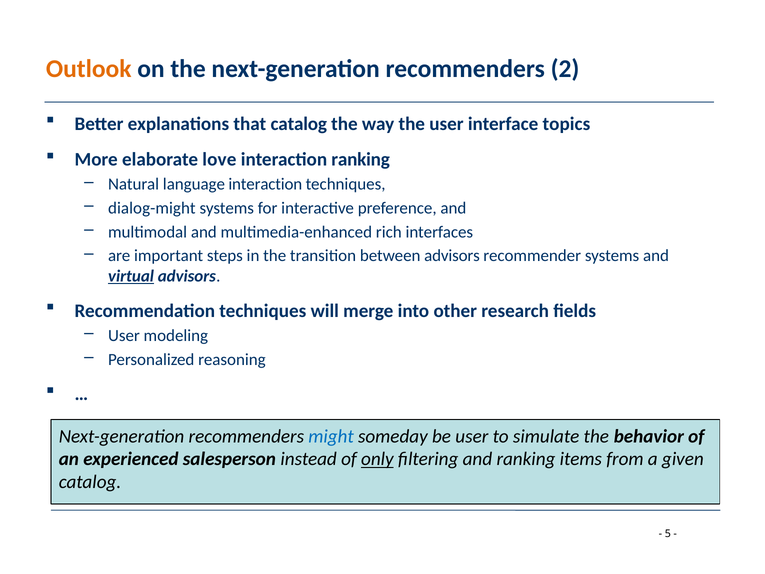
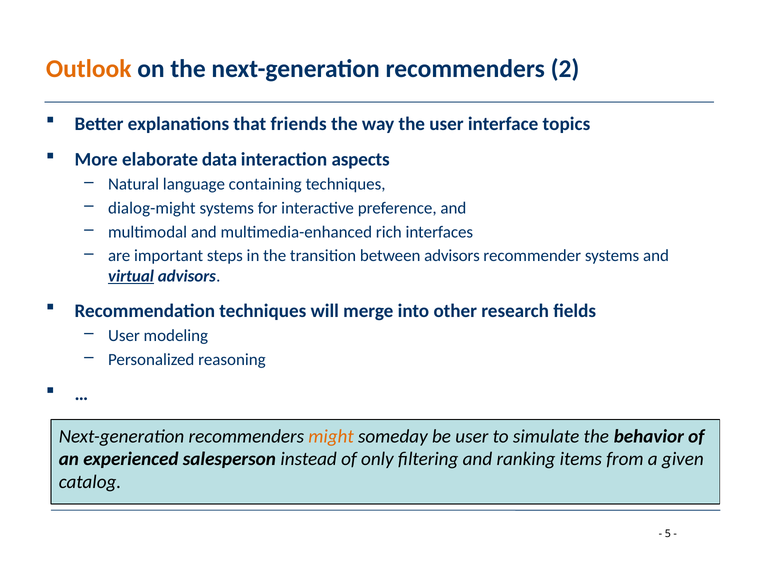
that catalog: catalog -> friends (299, 124)
love: love -> data (220, 159)
interaction ranking: ranking -> aspects (361, 159)
language interaction: interaction -> containing (265, 184)
might colour: blue -> orange (331, 436)
only underline: present -> none (377, 459)
